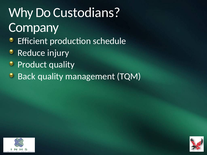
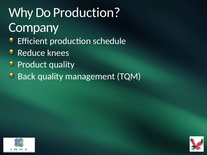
Do Custodians: Custodians -> Production (87, 13)
injury: injury -> knees (58, 53)
